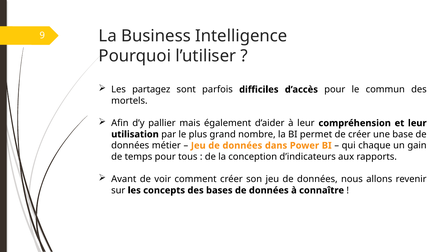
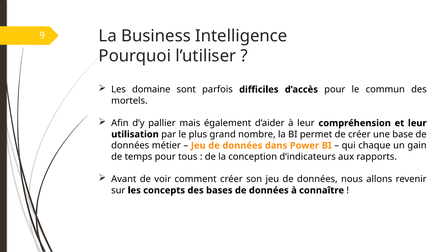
partagez: partagez -> domaine (151, 90)
